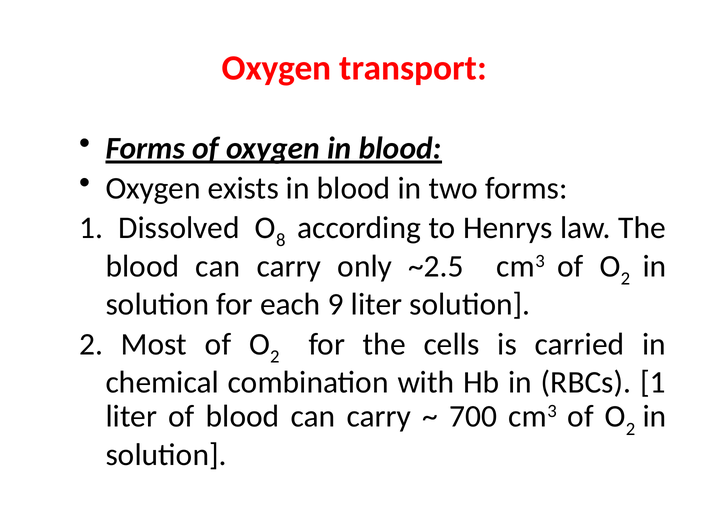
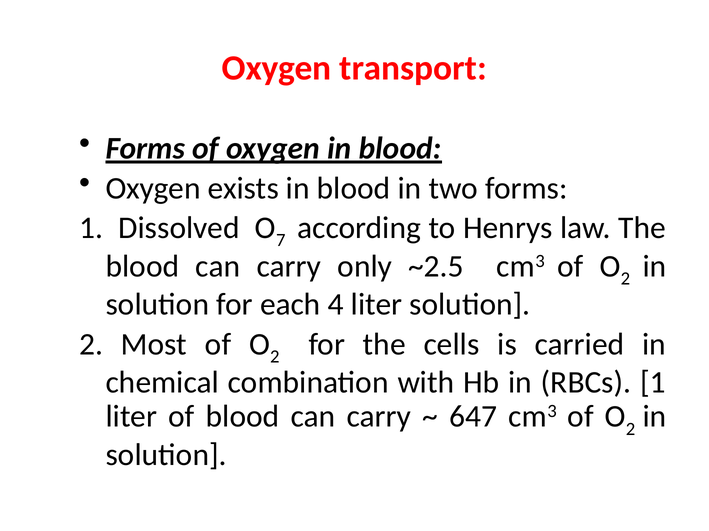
8: 8 -> 7 (281, 240)
9: 9 -> 4 (336, 305)
700: 700 -> 647 (473, 417)
